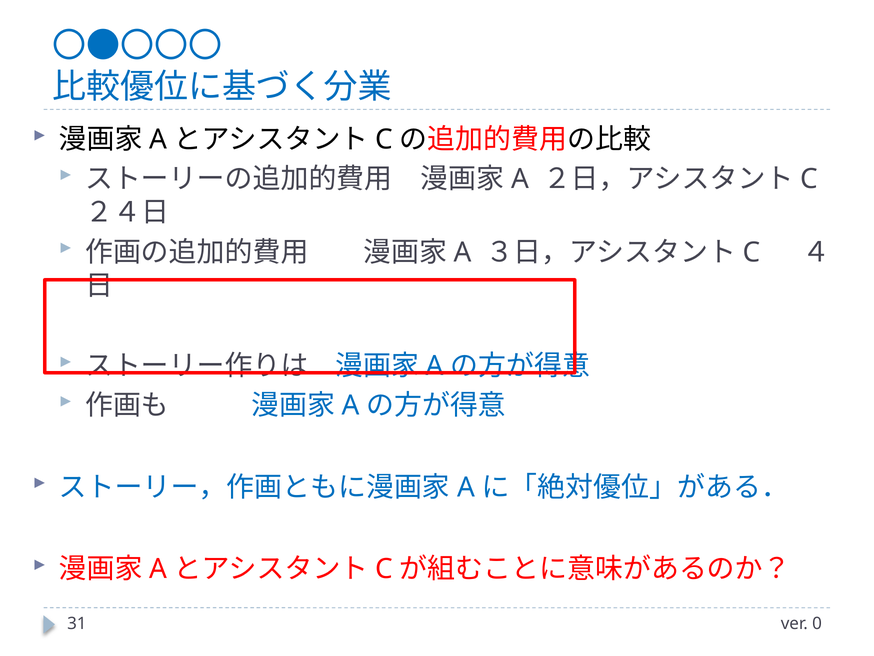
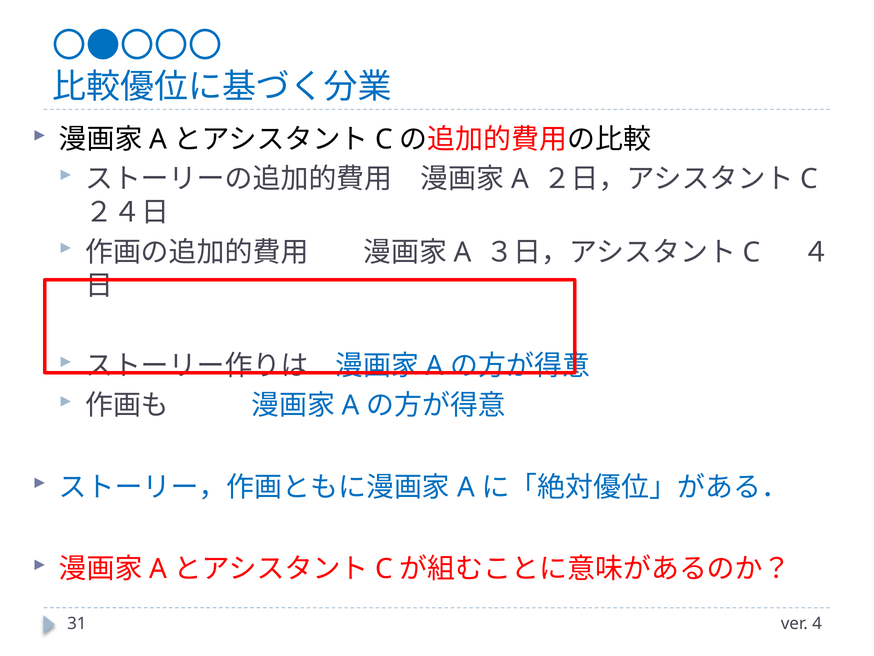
0: 0 -> 4 (817, 623)
